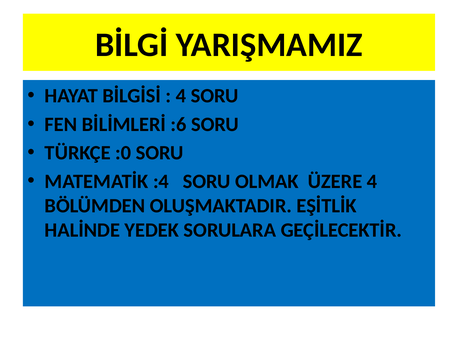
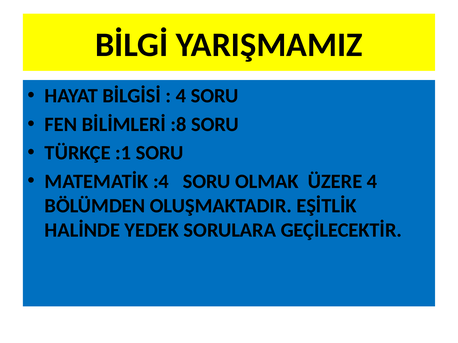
:6: :6 -> :8 (179, 125)
:0: :0 -> :1 (123, 153)
